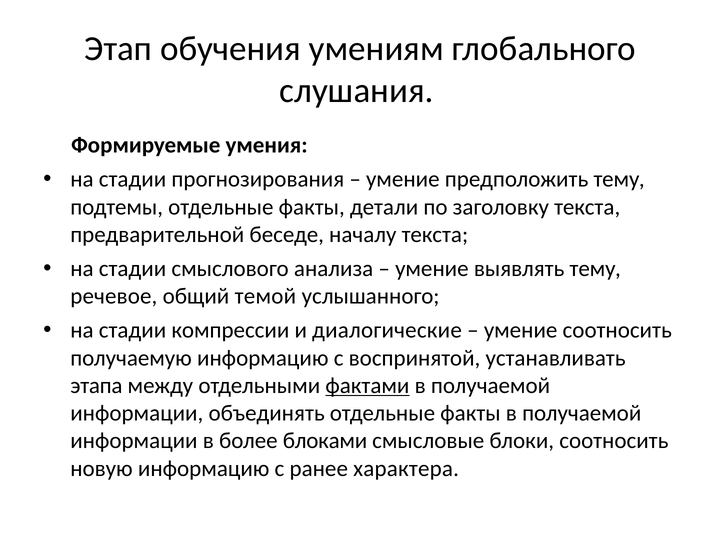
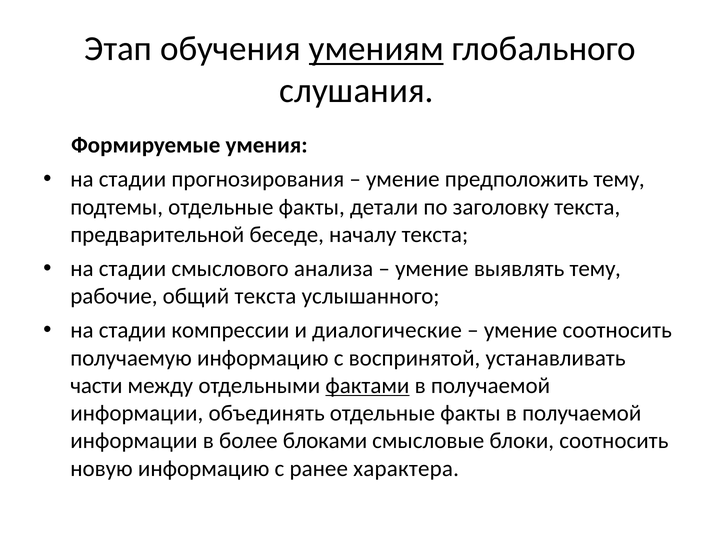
умениям underline: none -> present (376, 49)
речевое: речевое -> рабочие (114, 296)
общий темой: темой -> текста (265, 296)
этапа: этапа -> части (96, 385)
